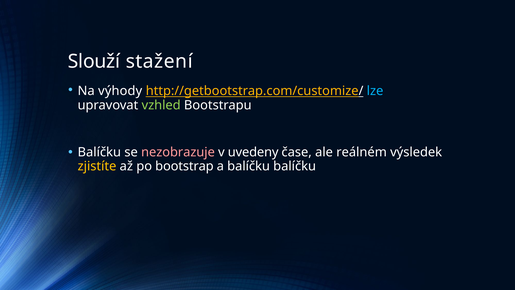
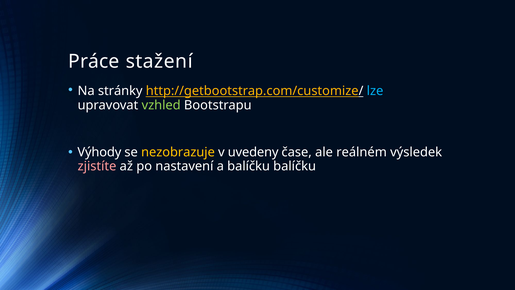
Slouží: Slouží -> Práce (94, 62)
výhody: výhody -> stránky (120, 91)
Balíčku: Balíčku -> Výhody (99, 152)
nezobrazuje colour: pink -> yellow (178, 152)
zjistíte colour: yellow -> pink (97, 166)
bootstrap: bootstrap -> nastavení (184, 166)
